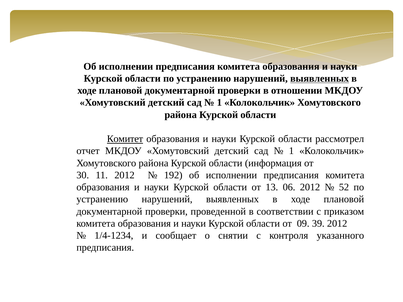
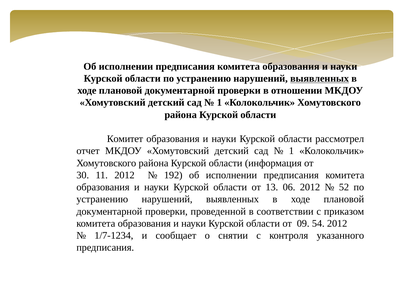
Комитет underline: present -> none (125, 139)
39: 39 -> 54 (318, 224)
1/4-1234: 1/4-1234 -> 1/7-1234 (114, 236)
